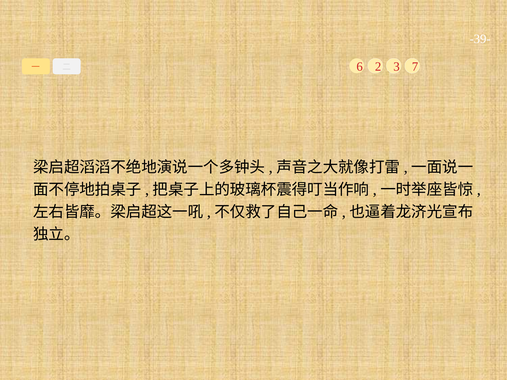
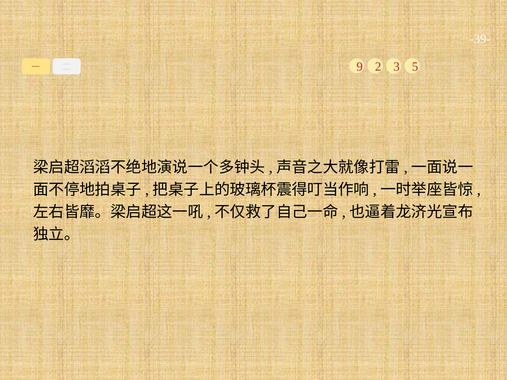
6: 6 -> 9 (360, 67)
7: 7 -> 5 (415, 67)
